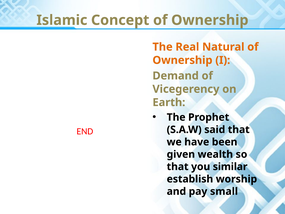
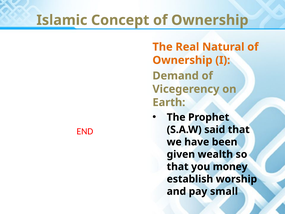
similar: similar -> money (230, 167)
